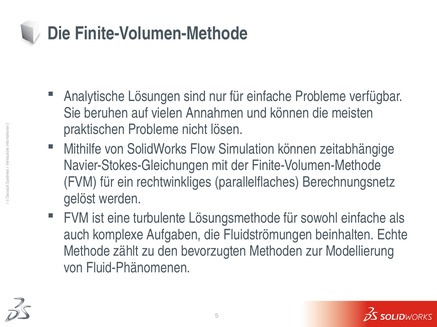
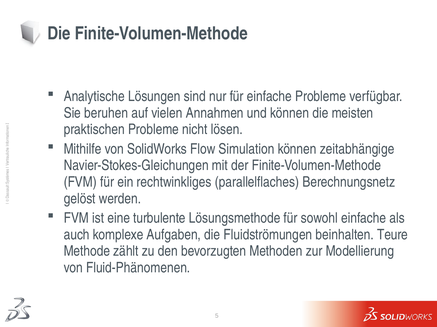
Echte: Echte -> Teure (393, 235)
